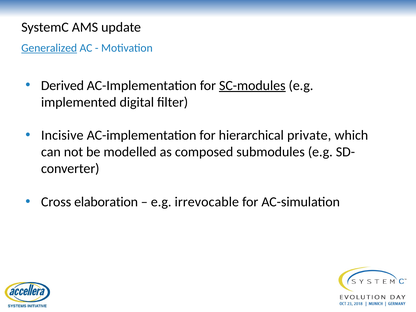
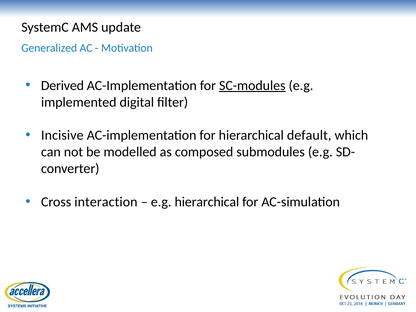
Generalized underline: present -> none (49, 48)
private: private -> default (309, 135)
elaboration: elaboration -> interaction (106, 202)
e.g irrevocable: irrevocable -> hierarchical (207, 202)
